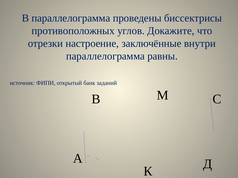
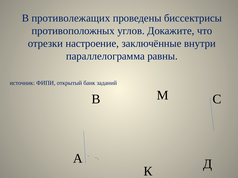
В параллелограмма: параллелограмма -> противолежащих (71, 18)
